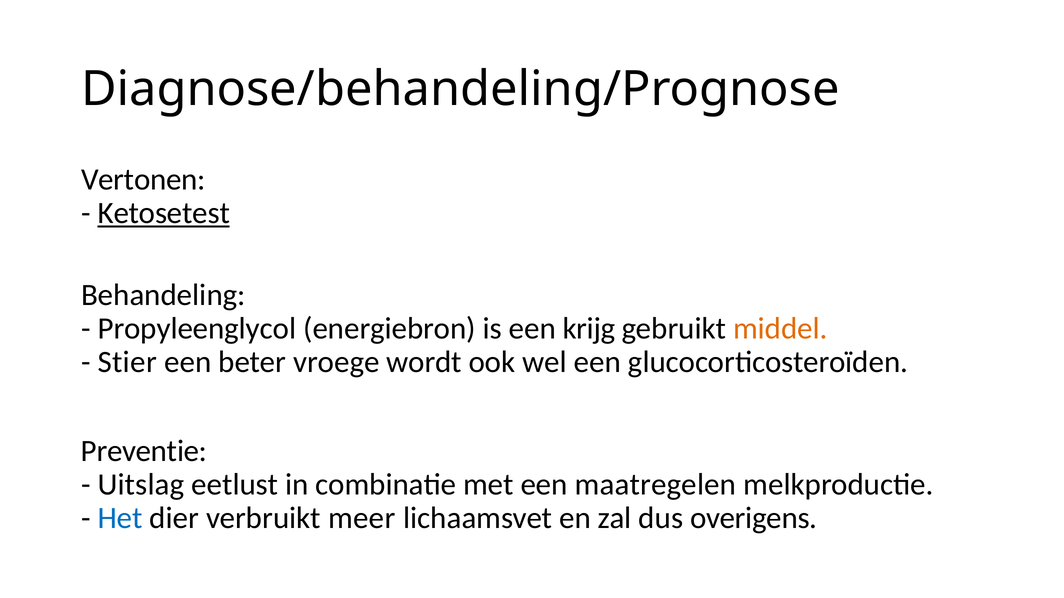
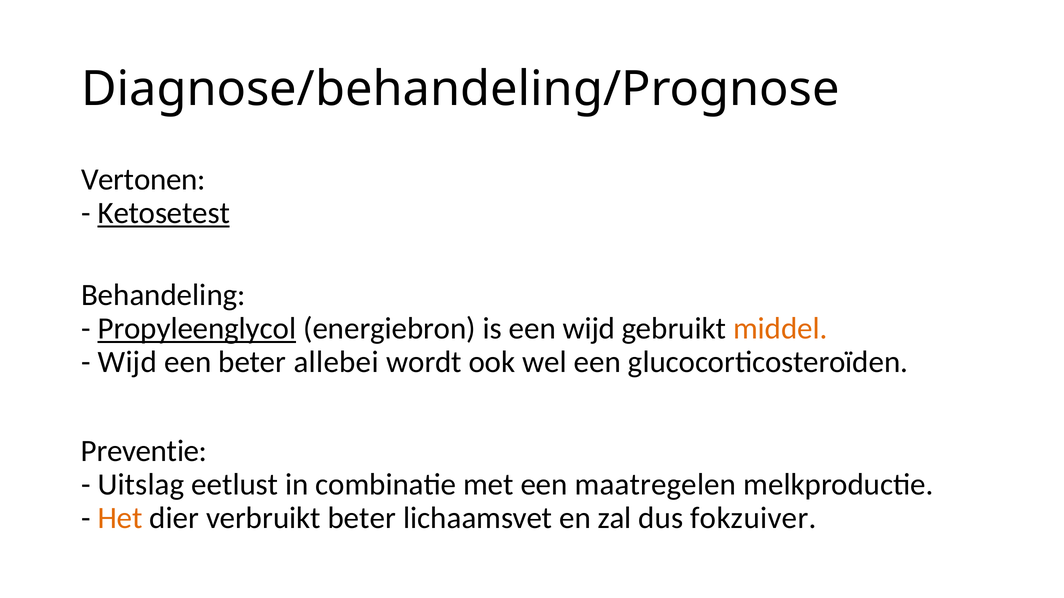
Propyleenglycol underline: none -> present (197, 329)
een krijg: krijg -> wijd (589, 329)
Stier: Stier -> Wijd (127, 362)
vroege: vroege -> allebei (336, 362)
Het colour: blue -> orange (120, 519)
verbruikt meer: meer -> beter (362, 519)
overigens: overigens -> fokzuiver (753, 519)
